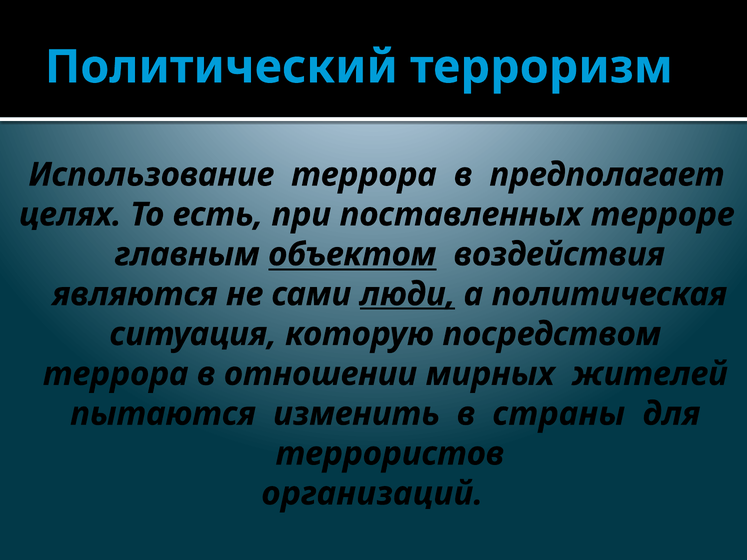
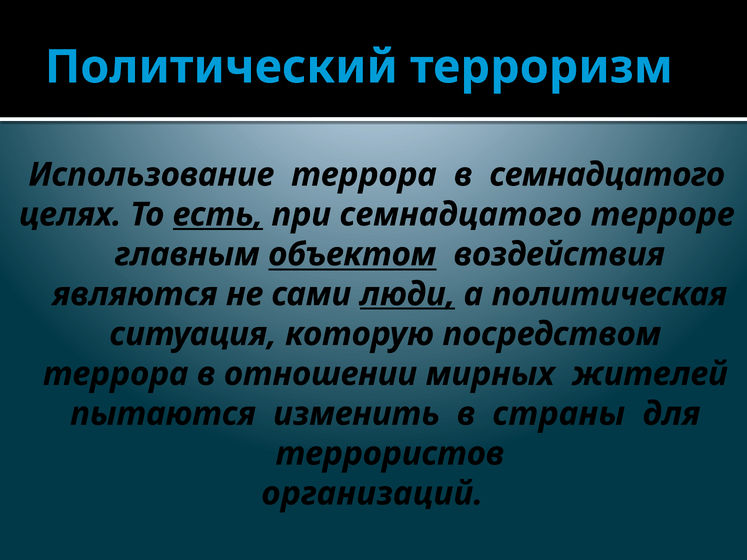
в предполагает: предполагает -> семнадцатого (607, 175)
есть underline: none -> present (218, 215)
при поставленных: поставленных -> семнадцатого (461, 215)
